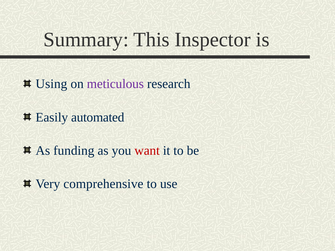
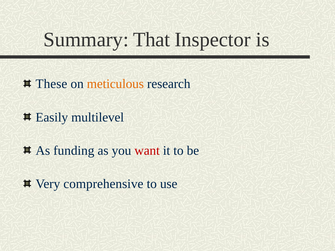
This: This -> That (152, 40)
Using: Using -> These (51, 84)
meticulous colour: purple -> orange (115, 84)
automated: automated -> multilevel (98, 117)
